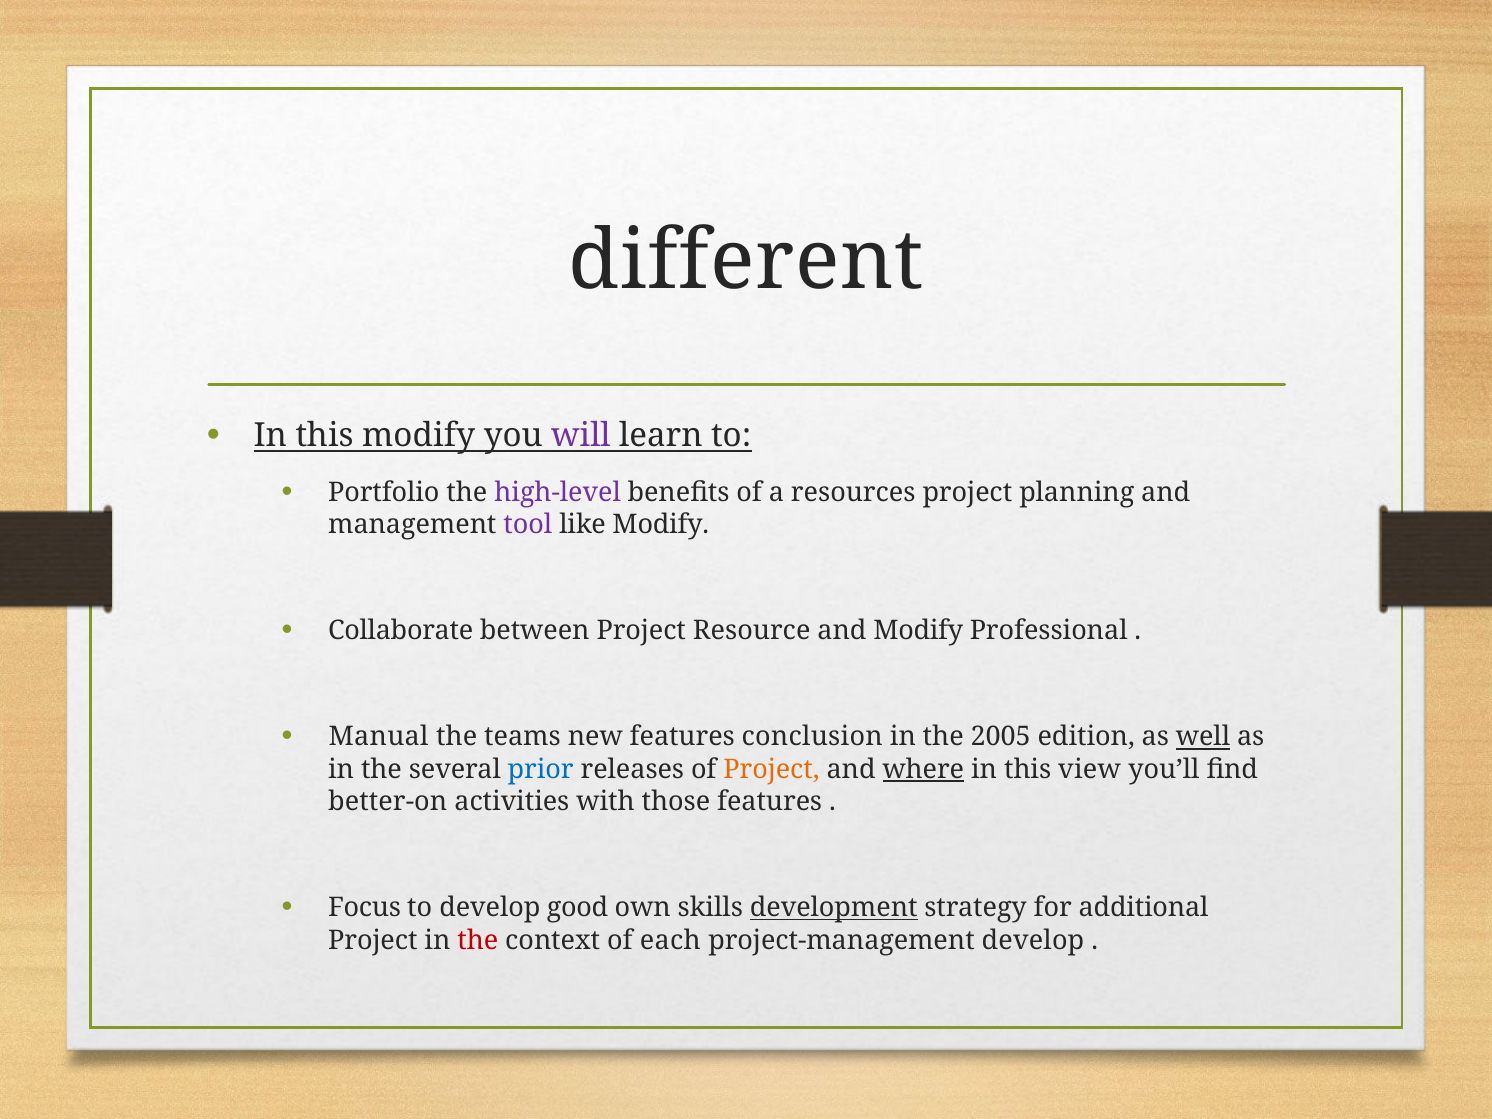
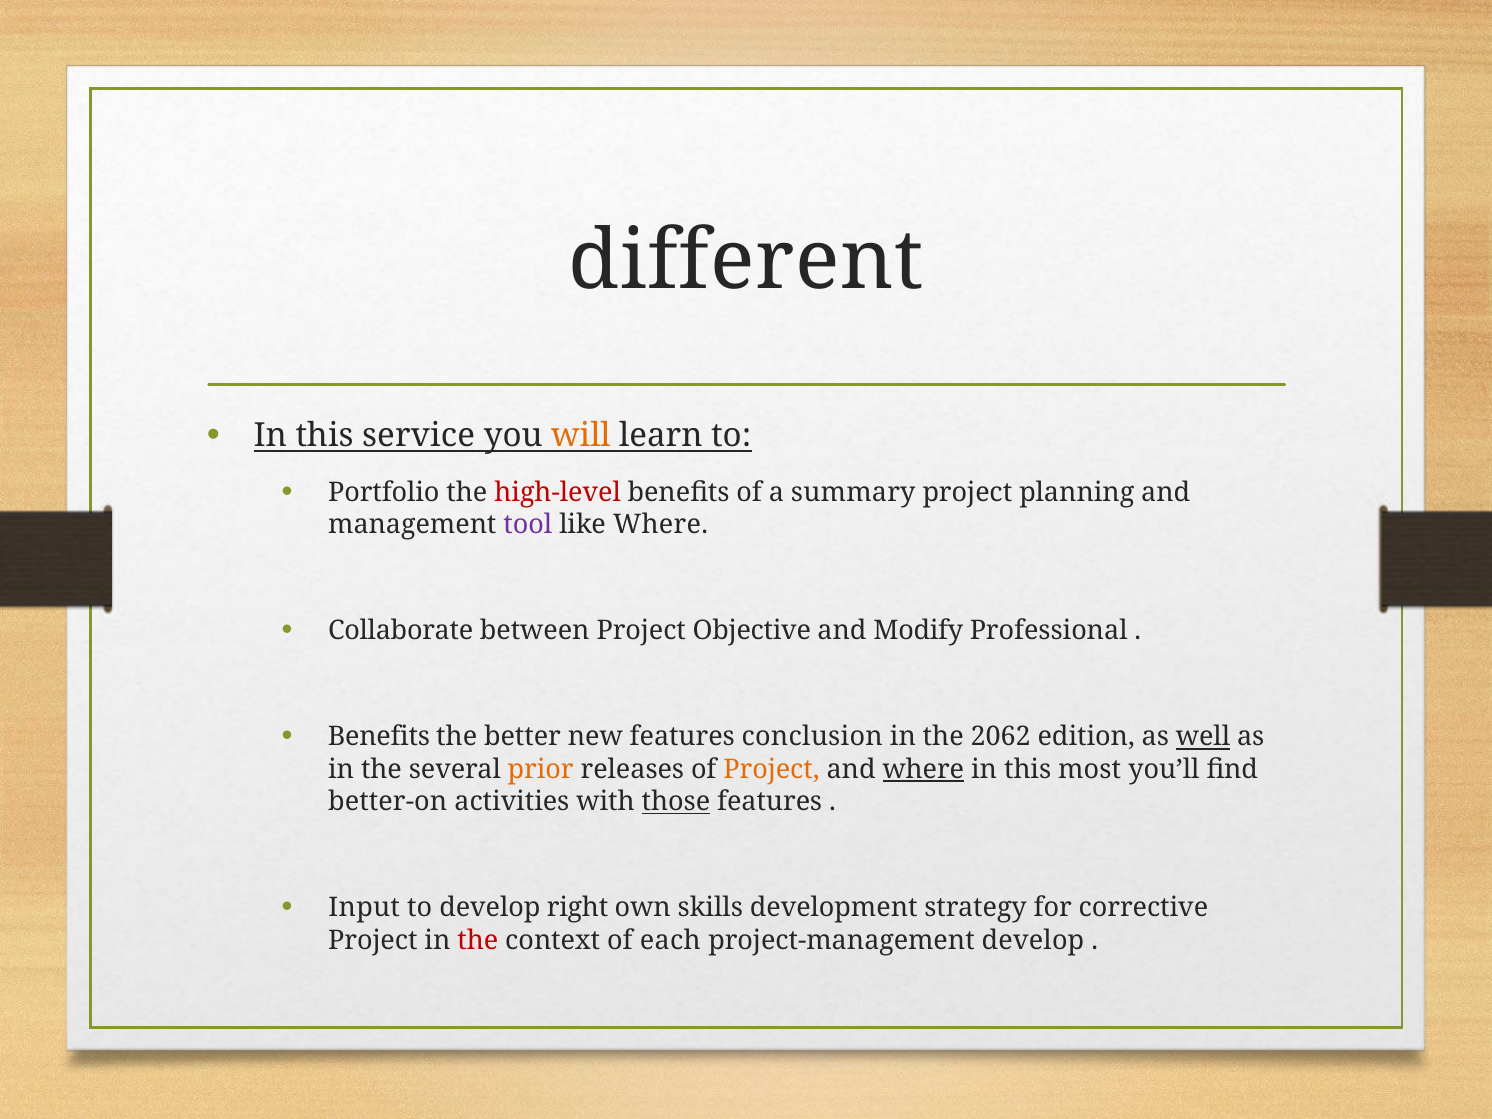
this modify: modify -> service (419, 436)
will colour: purple -> orange (581, 436)
high-level colour: purple -> red (558, 492)
resources: resources -> summary (853, 492)
like Modify: Modify -> Where (661, 525)
Resource: Resource -> Objective (752, 631)
Manual: Manual -> Benefits (379, 737)
teams: teams -> better (523, 737)
2005: 2005 -> 2062 (1001, 737)
prior colour: blue -> orange (541, 769)
view: view -> most (1090, 769)
those underline: none -> present (676, 802)
Focus: Focus -> Input (364, 908)
good: good -> right (578, 908)
development underline: present -> none (834, 908)
additional: additional -> corrective (1143, 908)
